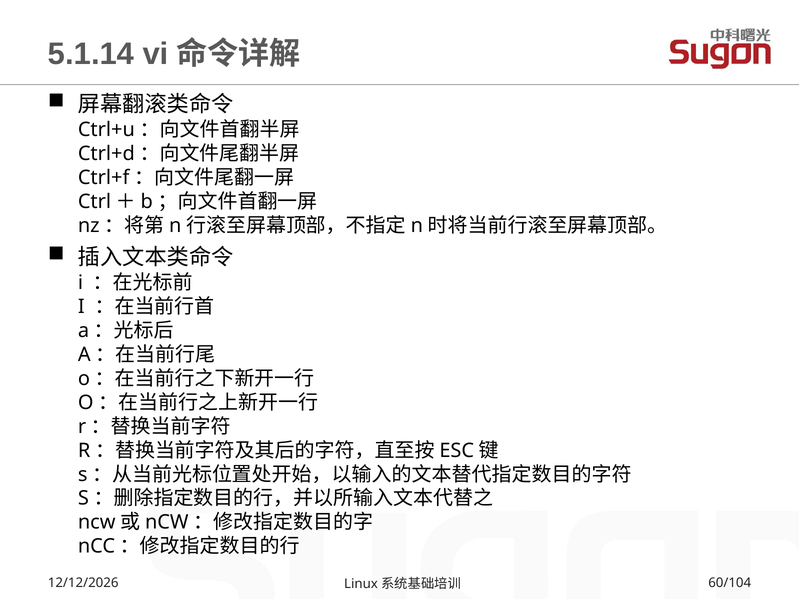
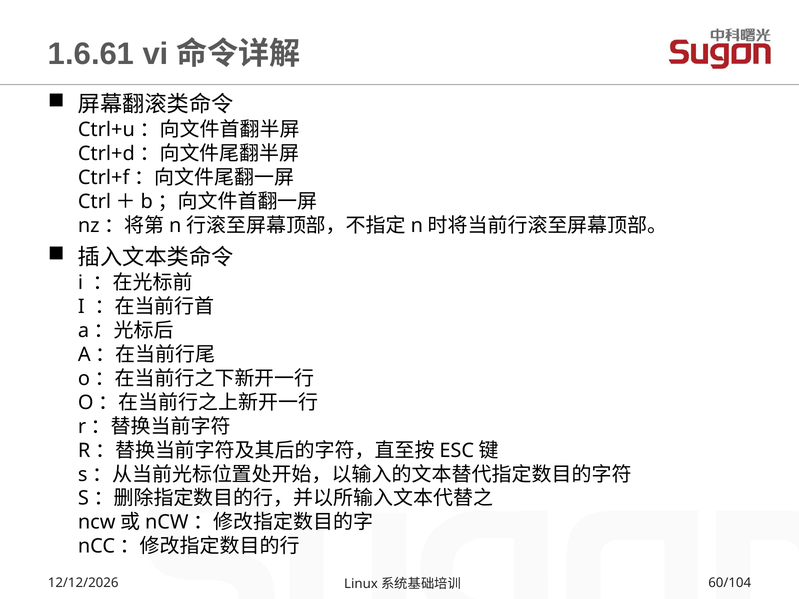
5.1.14: 5.1.14 -> 1.6.61 (91, 54)
